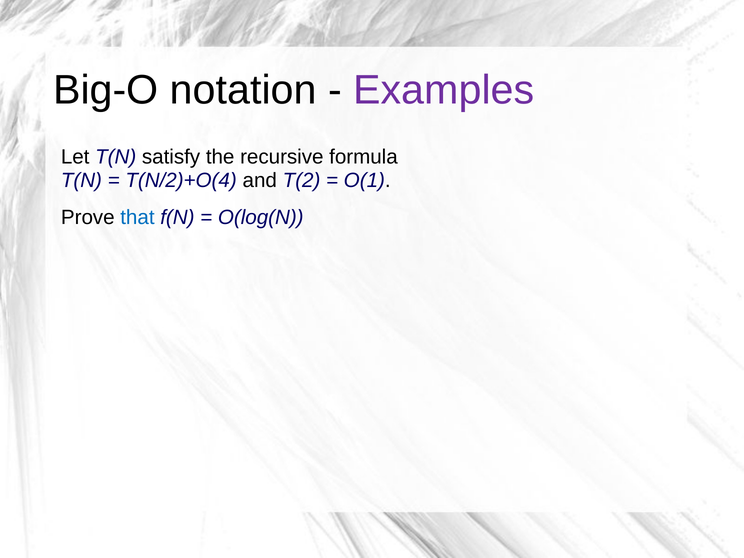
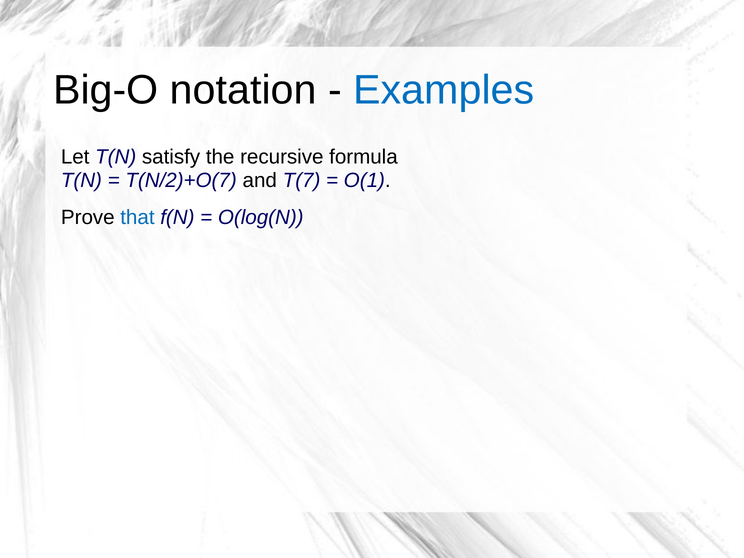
Examples colour: purple -> blue (444, 90)
T(N/2)+O(4: T(N/2)+O(4 -> T(N/2)+O(7 (181, 180)
T(2: T(2 -> T(7 (302, 180)
